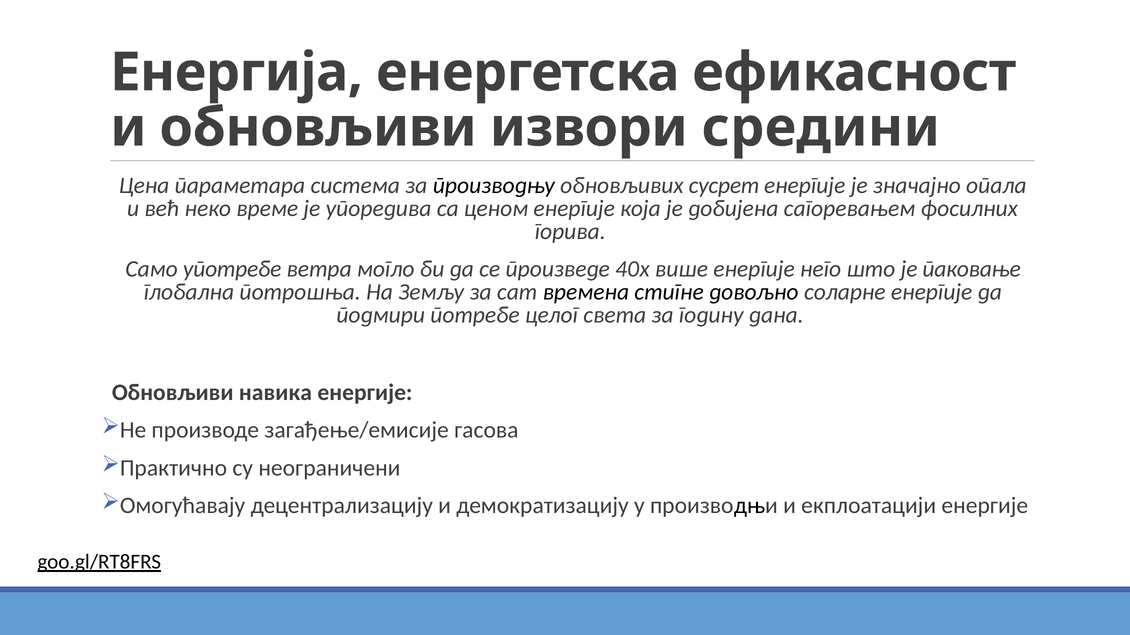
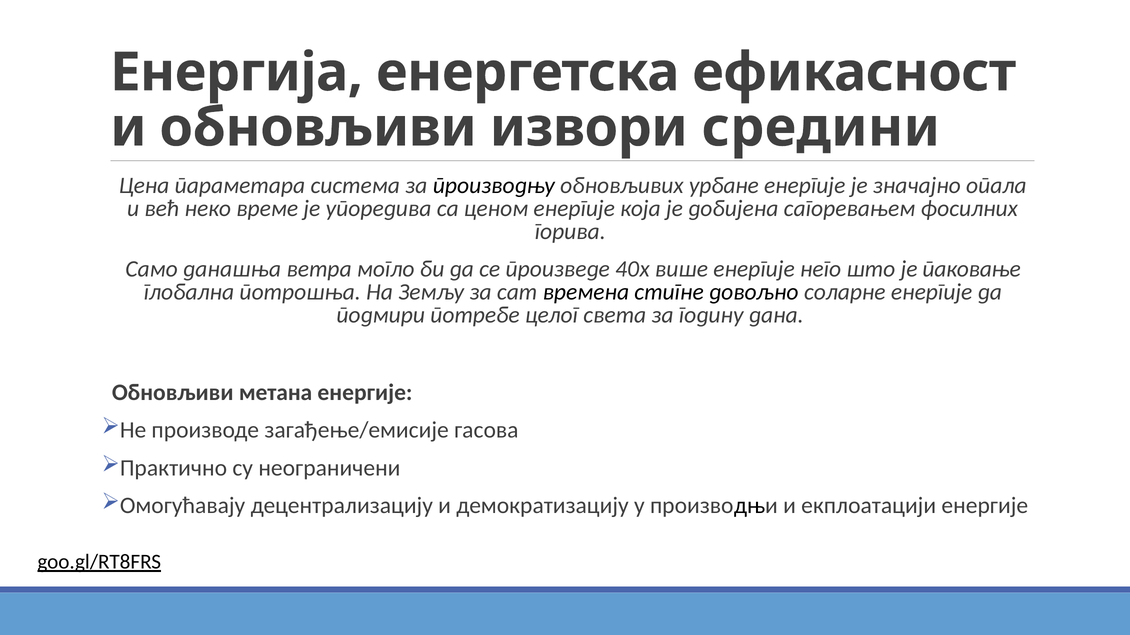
сусрет: сусрет -> урбане (724, 186)
употребе: употребе -> данашња (232, 269)
навика: навика -> метана (276, 393)
